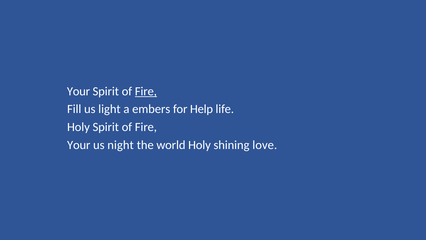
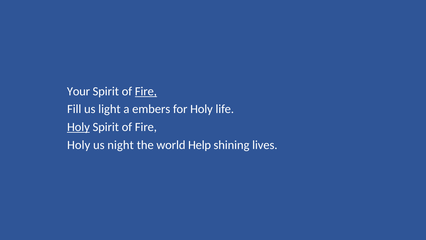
for Help: Help -> Holy (202, 109)
Holy underline: none -> present (78, 127)
Your: Your -> Holy (79, 145)
world Holy: Holy -> Help (200, 145)
love: love -> lives (265, 145)
